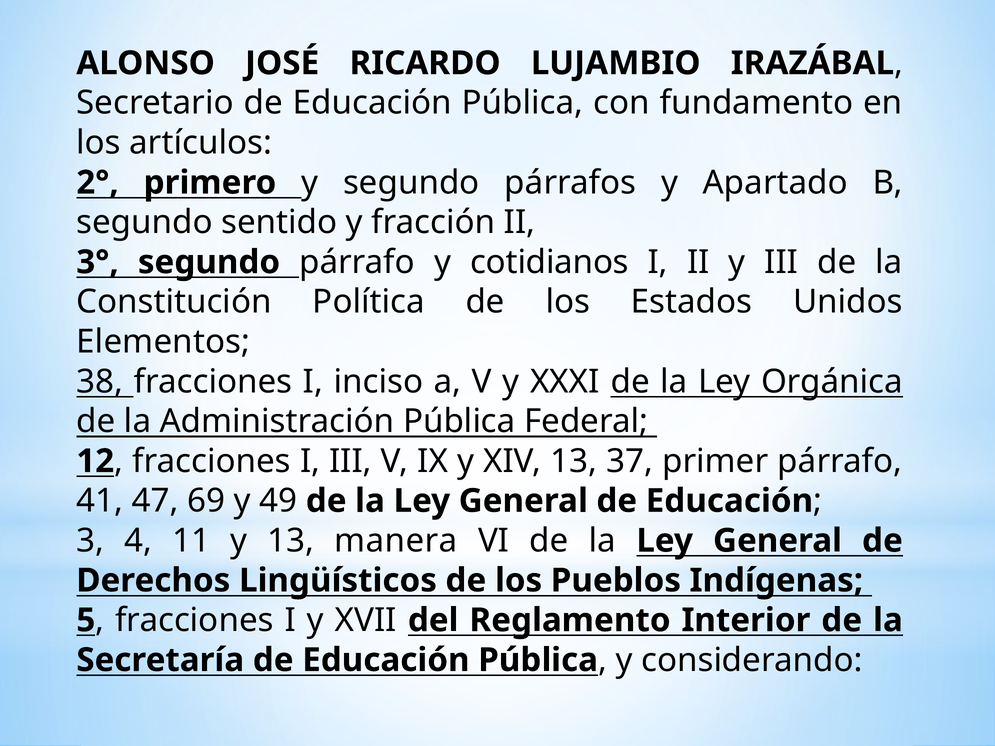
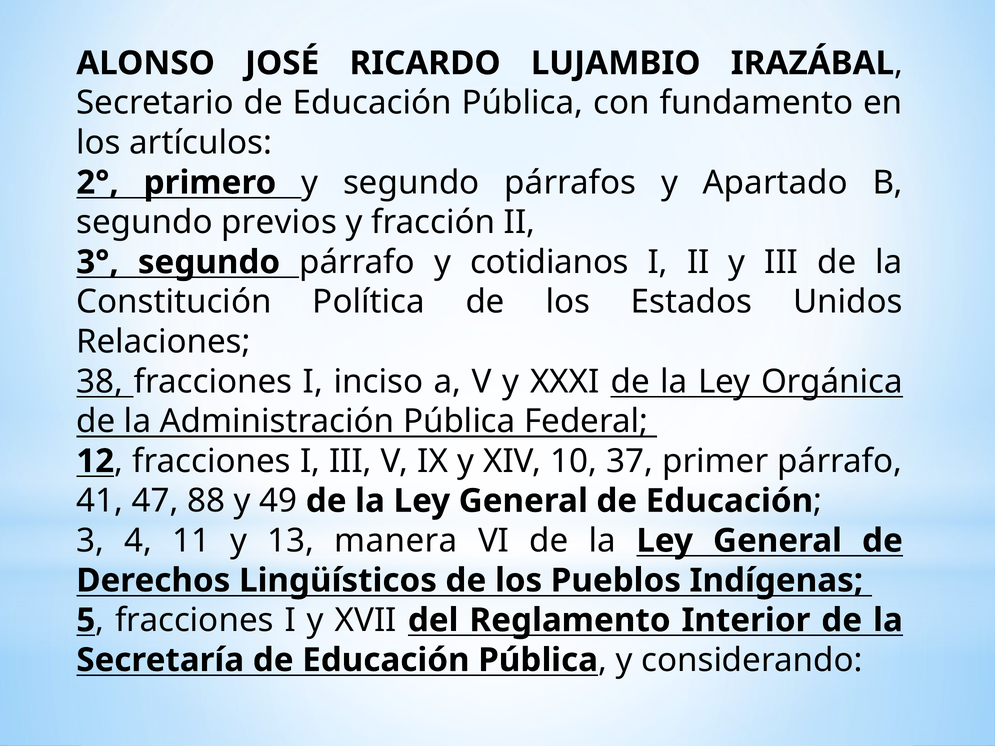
sentido: sentido -> previos (279, 222)
Elementos: Elementos -> Relaciones (163, 342)
XIV 13: 13 -> 10 (574, 461)
69: 69 -> 88 (206, 501)
